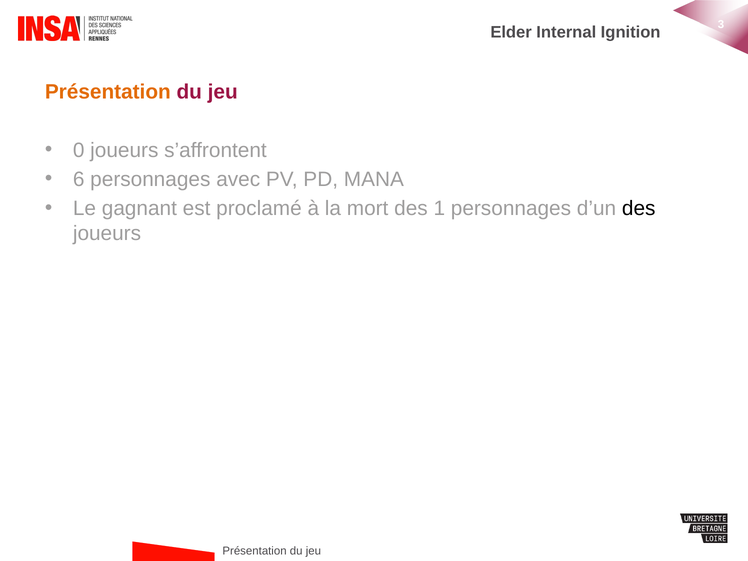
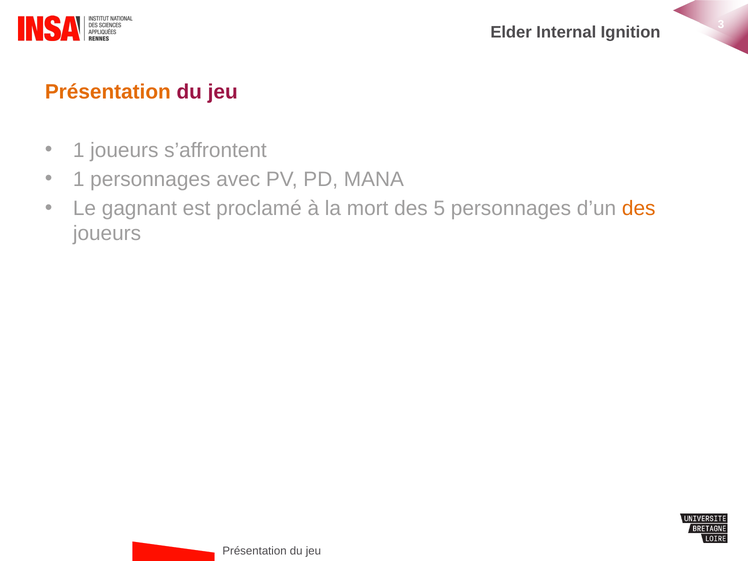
0: 0 -> 1 (79, 150)
6: 6 -> 1 (79, 179)
1: 1 -> 5 (439, 208)
des colour: black -> orange (639, 208)
